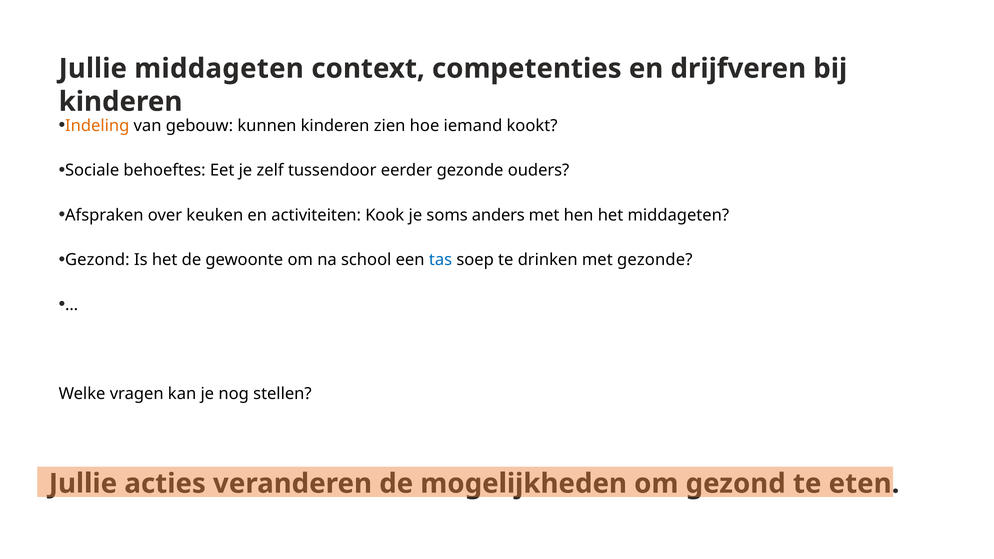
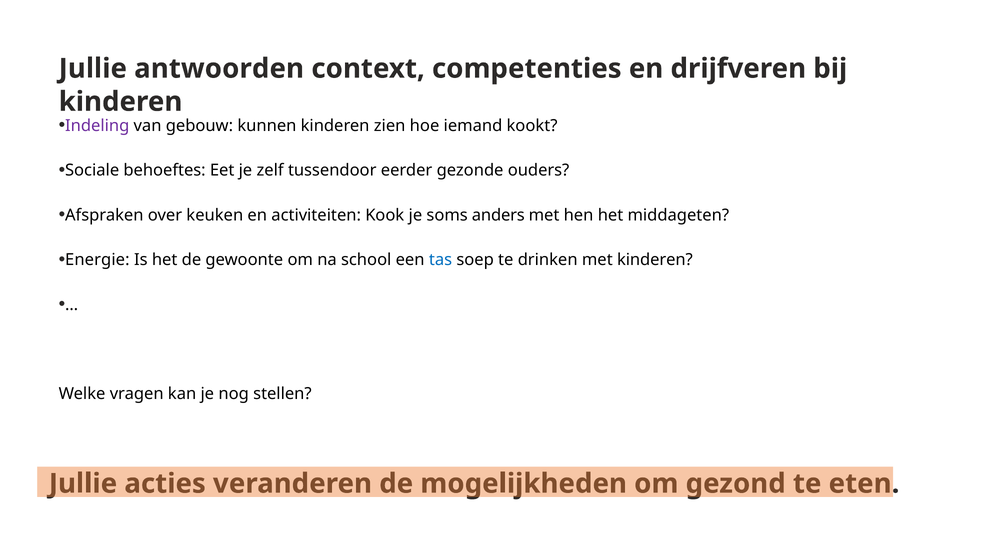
Jullie middageten: middageten -> antwoorden (219, 69)
Indeling colour: orange -> purple (97, 126)
Gezond: Gezond -> Energie (97, 260)
met gezonde: gezonde -> kinderen (655, 260)
